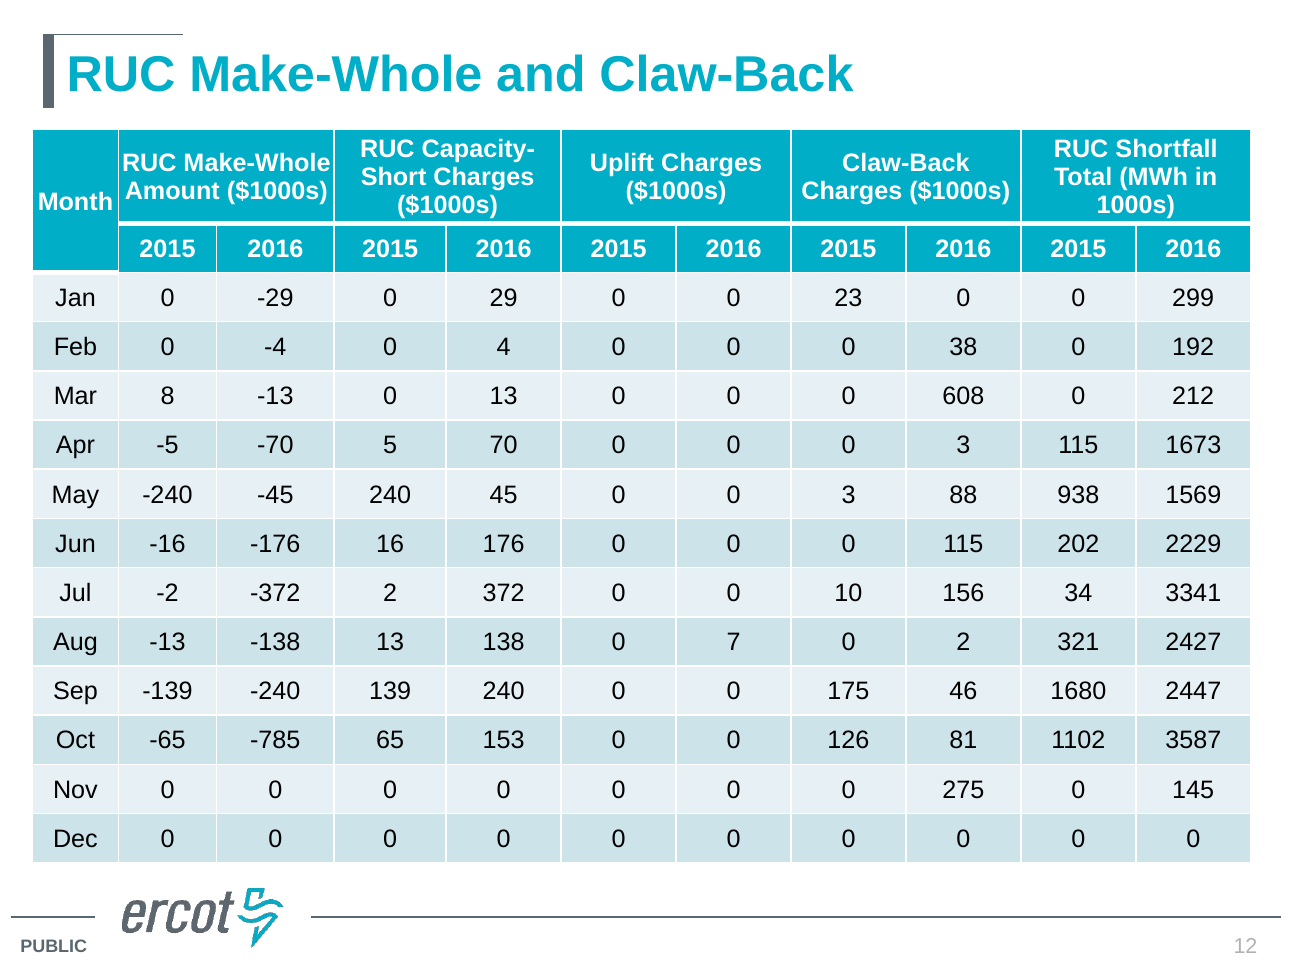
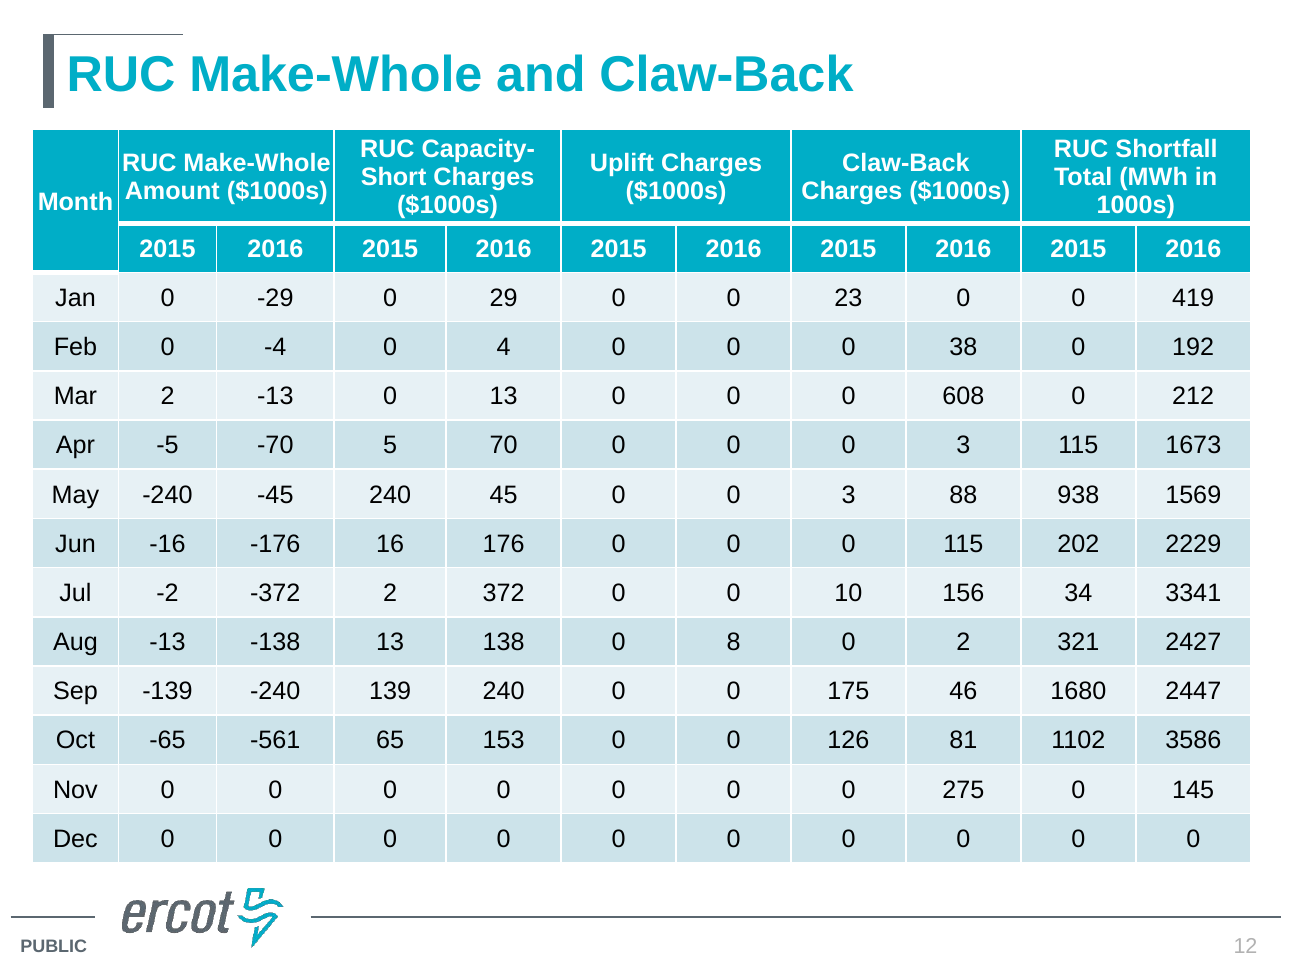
299: 299 -> 419 (1193, 298)
Mar 8: 8 -> 2 (168, 396)
7: 7 -> 8 (734, 642)
-785: -785 -> -561 (275, 740)
3587: 3587 -> 3586 (1193, 740)
